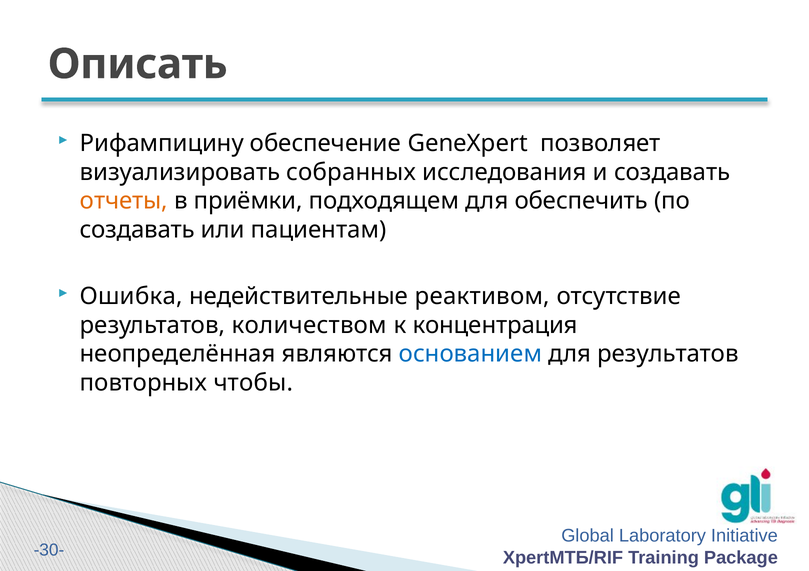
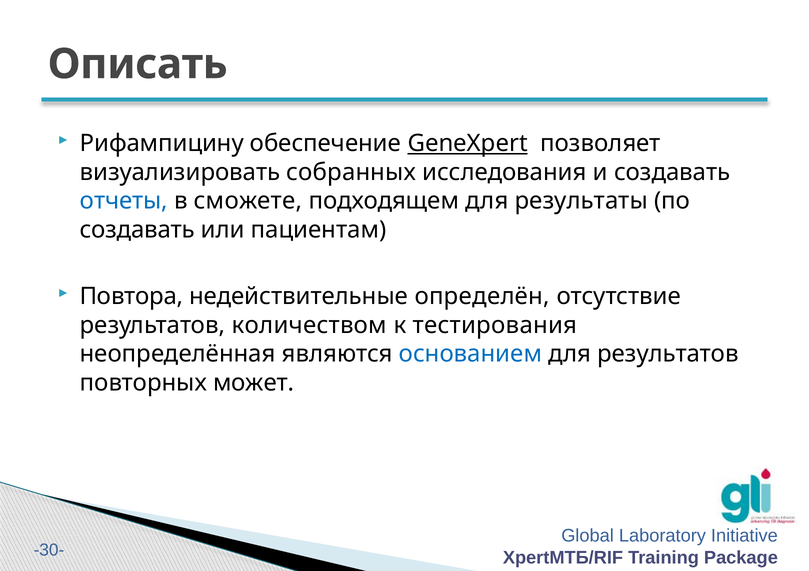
GeneXpert underline: none -> present (468, 143)
отчеты colour: orange -> blue (124, 201)
приёмки: приёмки -> сможете (248, 201)
обеспечить: обеспечить -> результаты (581, 201)
Ошибка: Ошибка -> Повтора (131, 296)
реактивом: реактивом -> определён (482, 296)
концентрация: концентрация -> тестирования (495, 325)
чтобы: чтобы -> может (254, 383)
